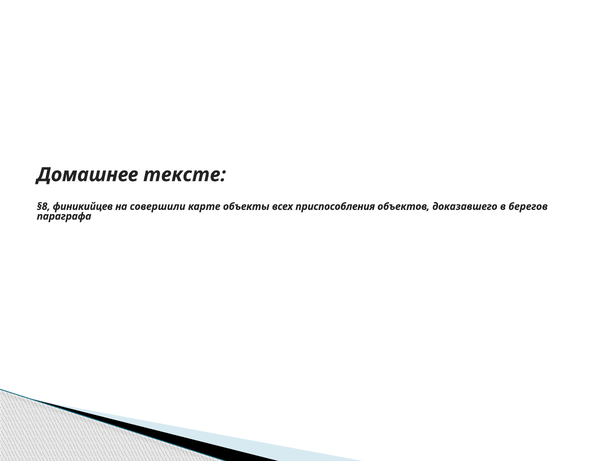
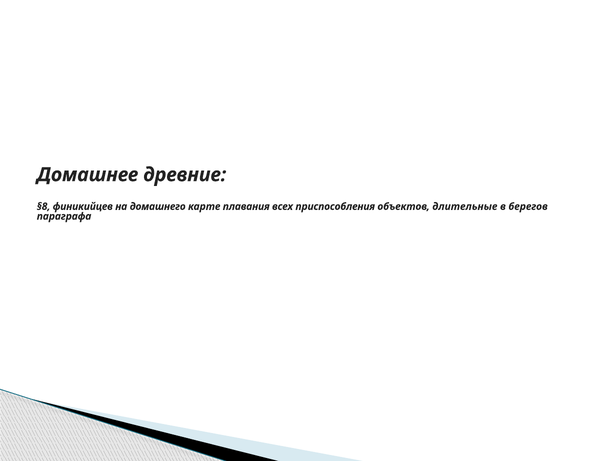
тексте: тексте -> древние (185, 175)
совершили: совершили -> домашнего (158, 207)
объекты: объекты -> плавания (246, 207)
доказавшего: доказавшего -> длительные (465, 207)
